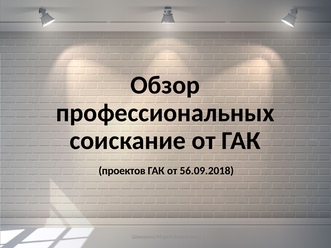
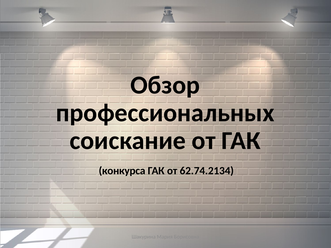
проектов: проектов -> конкурса (122, 171)
56.09.2018: 56.09.2018 -> 62.74.2134 (207, 171)
